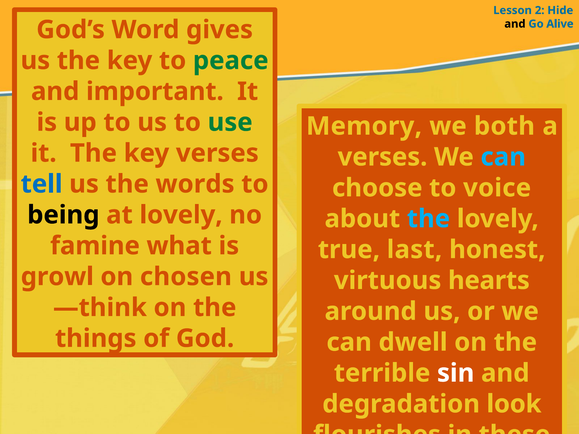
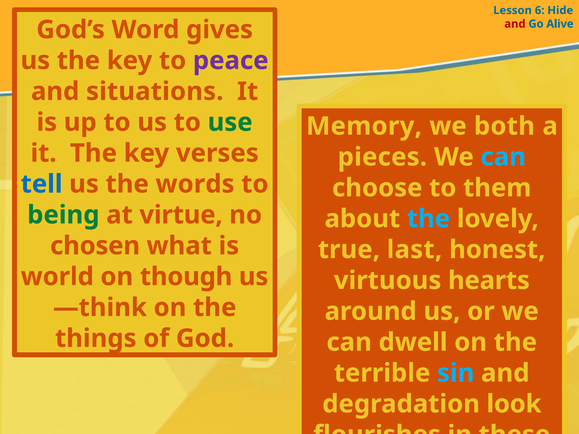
2: 2 -> 6 (540, 10)
and colour: black -> red (515, 24)
peace colour: green -> purple (231, 61)
important: important -> situations (155, 92)
verses: verses -> pieces (382, 157)
voice: voice -> them (497, 188)
being colour: black -> green (63, 215)
at lovely: lovely -> virtue (181, 215)
famine: famine -> chosen (95, 246)
growl: growl -> world (57, 277)
chosen: chosen -> though (186, 277)
sin colour: white -> light blue (456, 373)
